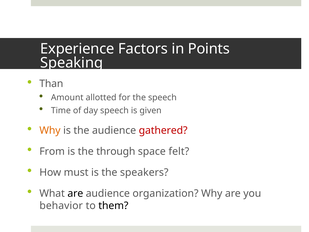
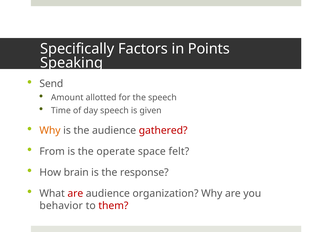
Experience: Experience -> Specifically (77, 49)
Than: Than -> Send (51, 84)
through: through -> operate (116, 151)
must: must -> brain (76, 172)
speakers: speakers -> response (144, 172)
are colour: black -> red (75, 193)
them colour: black -> red (113, 206)
